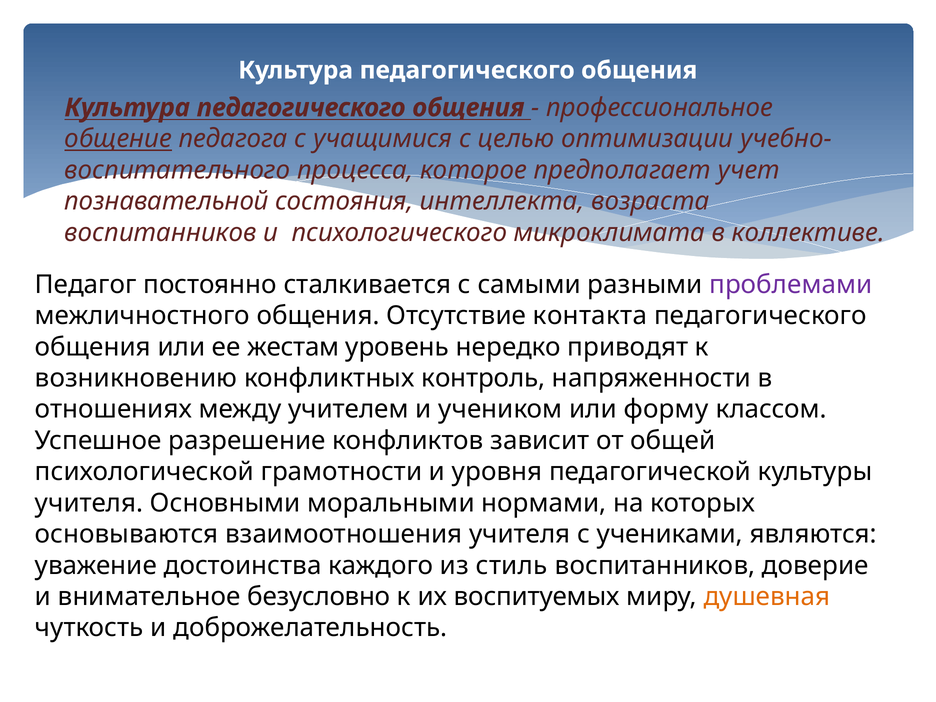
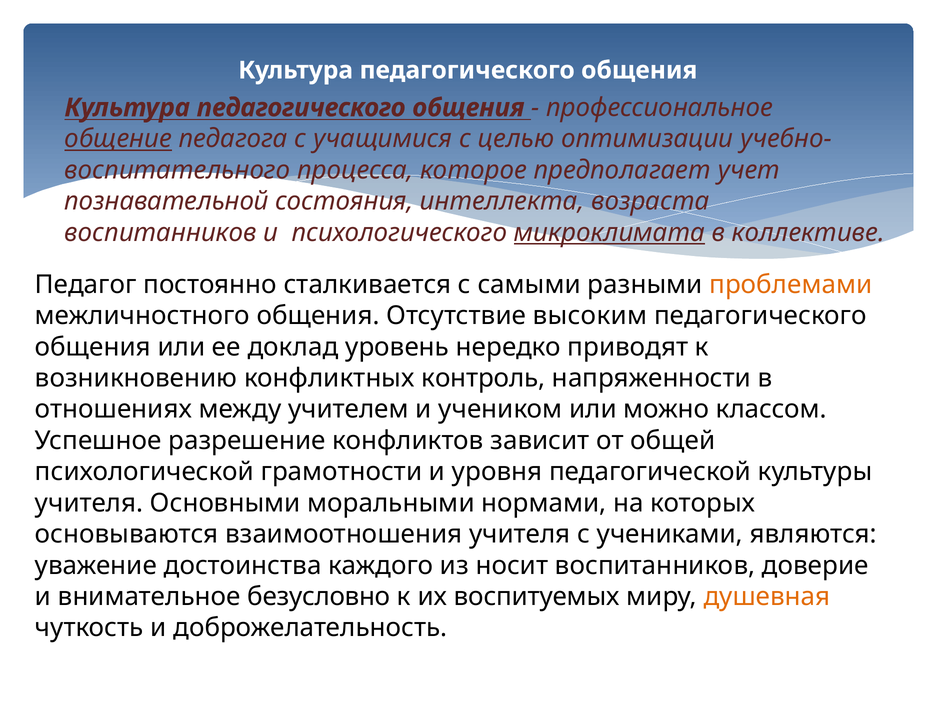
микроклимата underline: none -> present (609, 233)
проблемами colour: purple -> orange (791, 285)
контакта: контакта -> высоким (590, 316)
жестам: жестам -> доклад (293, 347)
форму: форму -> можно (666, 409)
стиль: стиль -> носит (512, 565)
